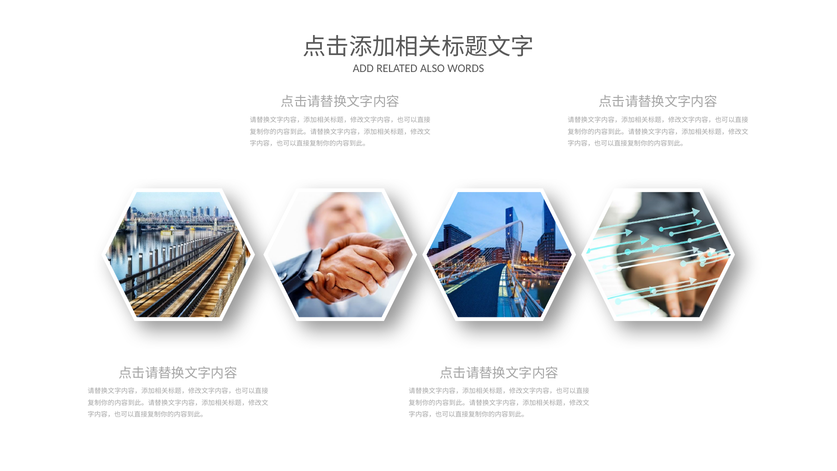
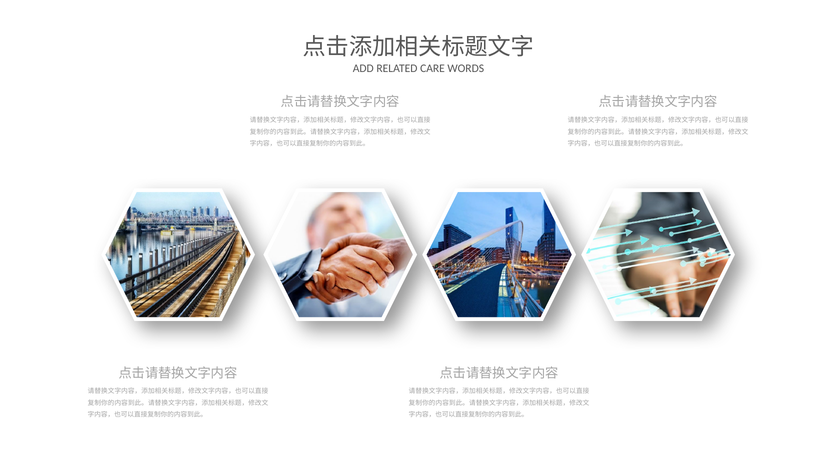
ALSO: ALSO -> CARE (432, 68)
